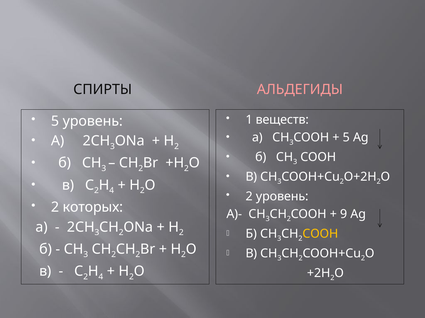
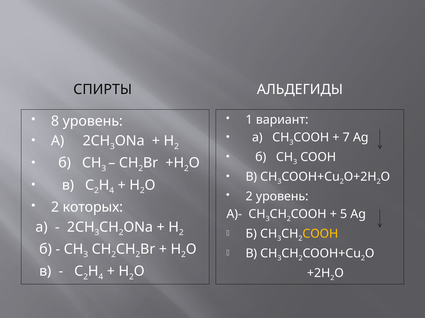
АЛЬДЕГИДЫ colour: pink -> white (300, 90)
веществ: веществ -> вариант (282, 120)
5: 5 -> 8 (55, 121)
5: 5 -> 7 (346, 138)
9: 9 -> 5 (344, 215)
